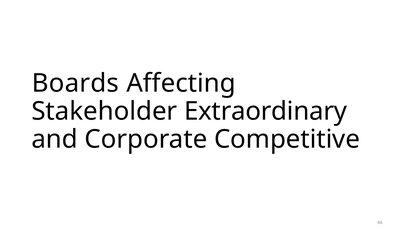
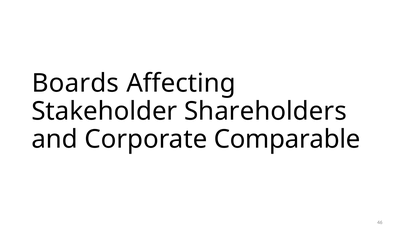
Extraordinary: Extraordinary -> Shareholders (265, 111)
Competitive: Competitive -> Comparable (287, 139)
